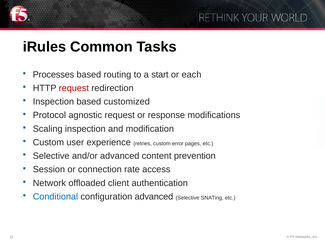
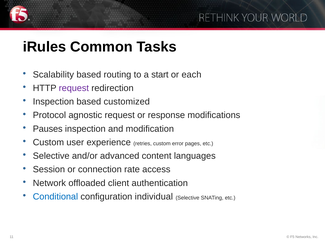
Processes: Processes -> Scalability (53, 74)
request colour: red -> purple (74, 88)
Scaling: Scaling -> Pauses (48, 129)
prevention: prevention -> languages (195, 156)
configuration advanced: advanced -> individual (154, 196)
